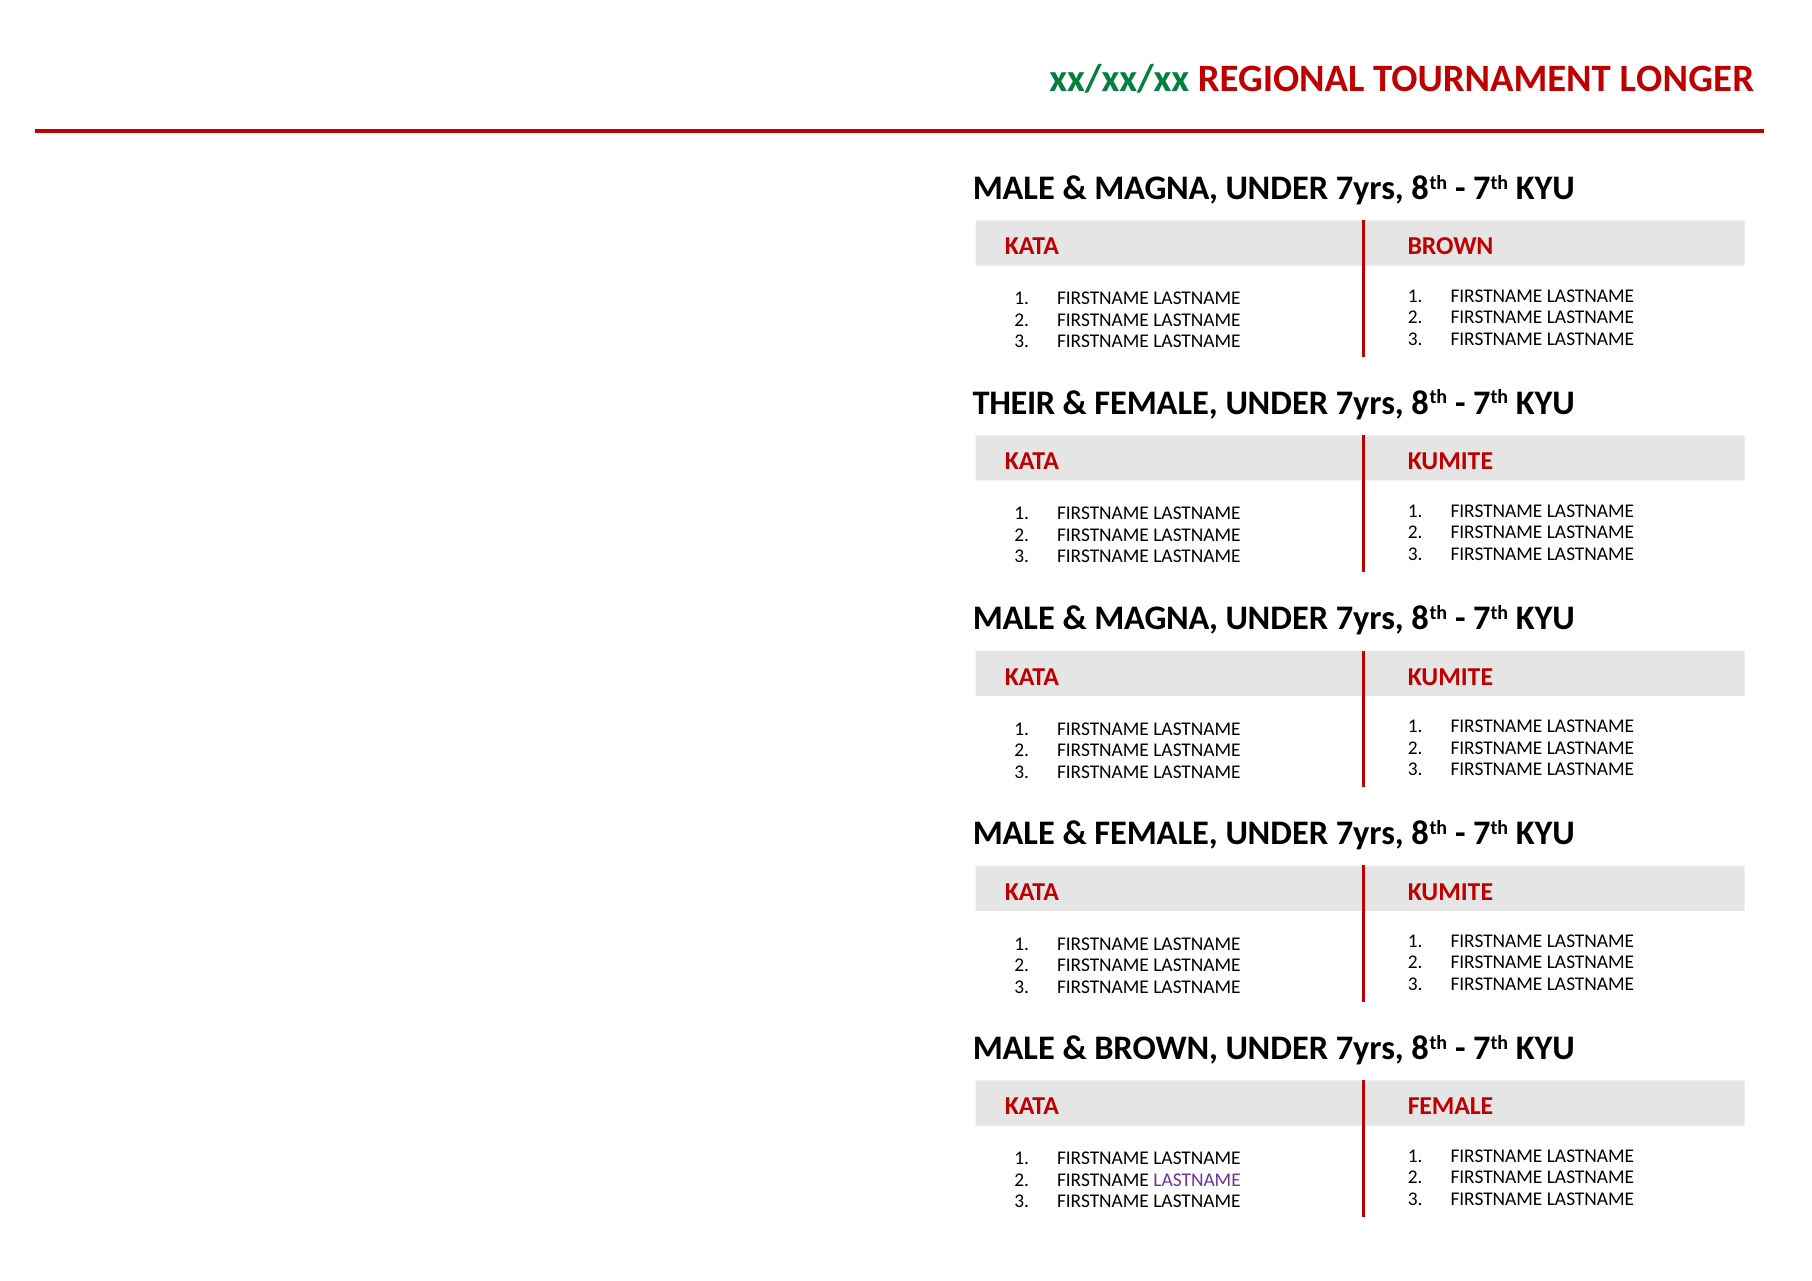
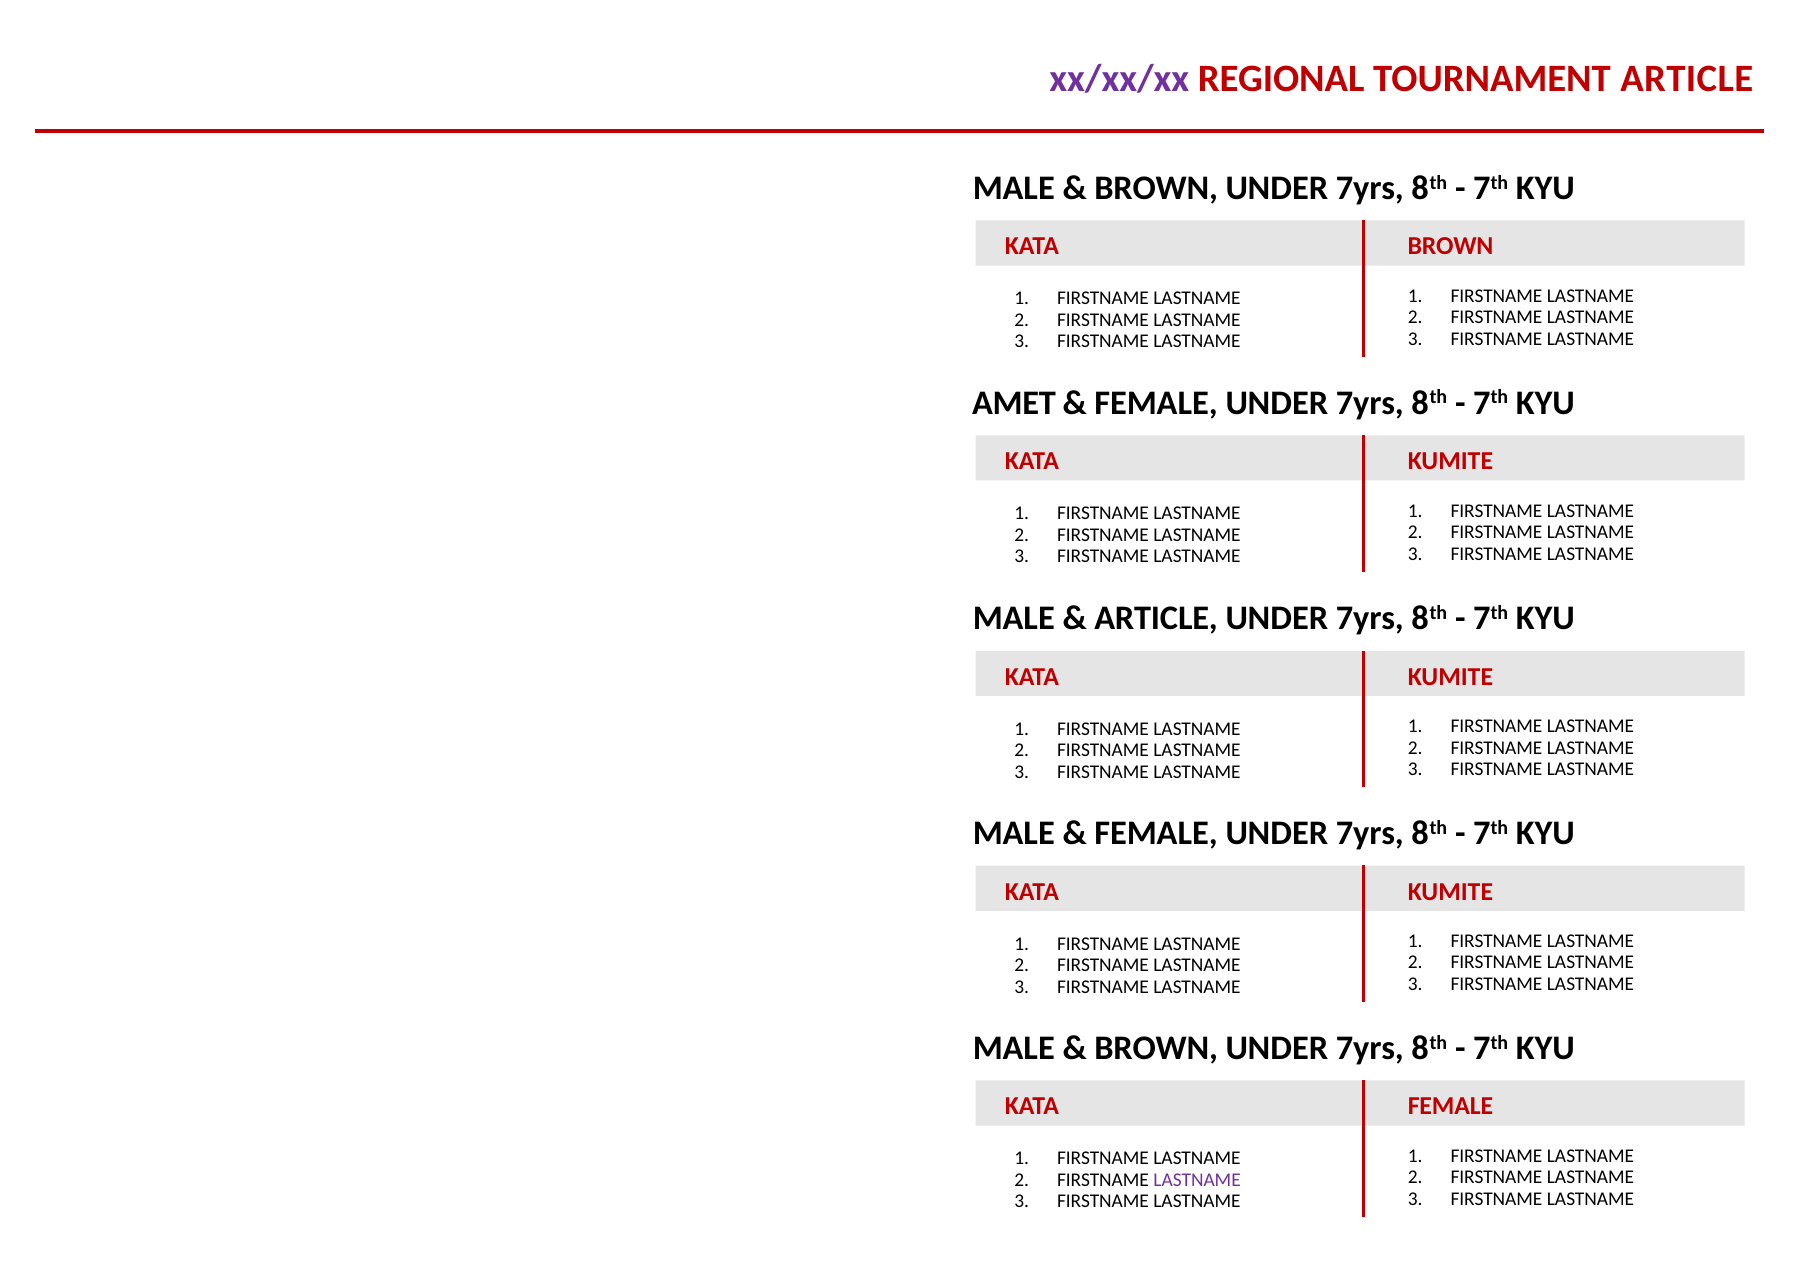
xx/xx/xx colour: green -> purple (1119, 79)
TOURNAMENT LONGER: LONGER -> ARTICLE (1687, 79)
MAGNA: MAGNA -> BROWN (1156, 188)
THEIR: THEIR -> AMET (1014, 403)
MAGNA: MAGNA -> ARTICLE (1156, 619)
